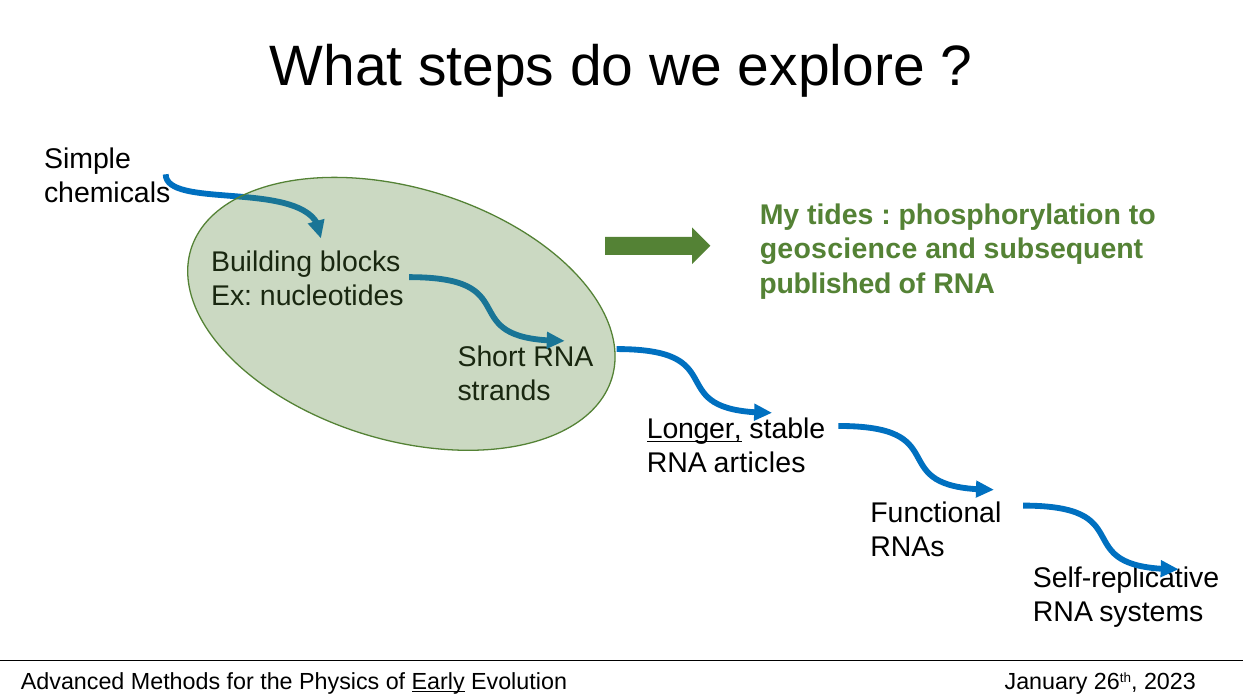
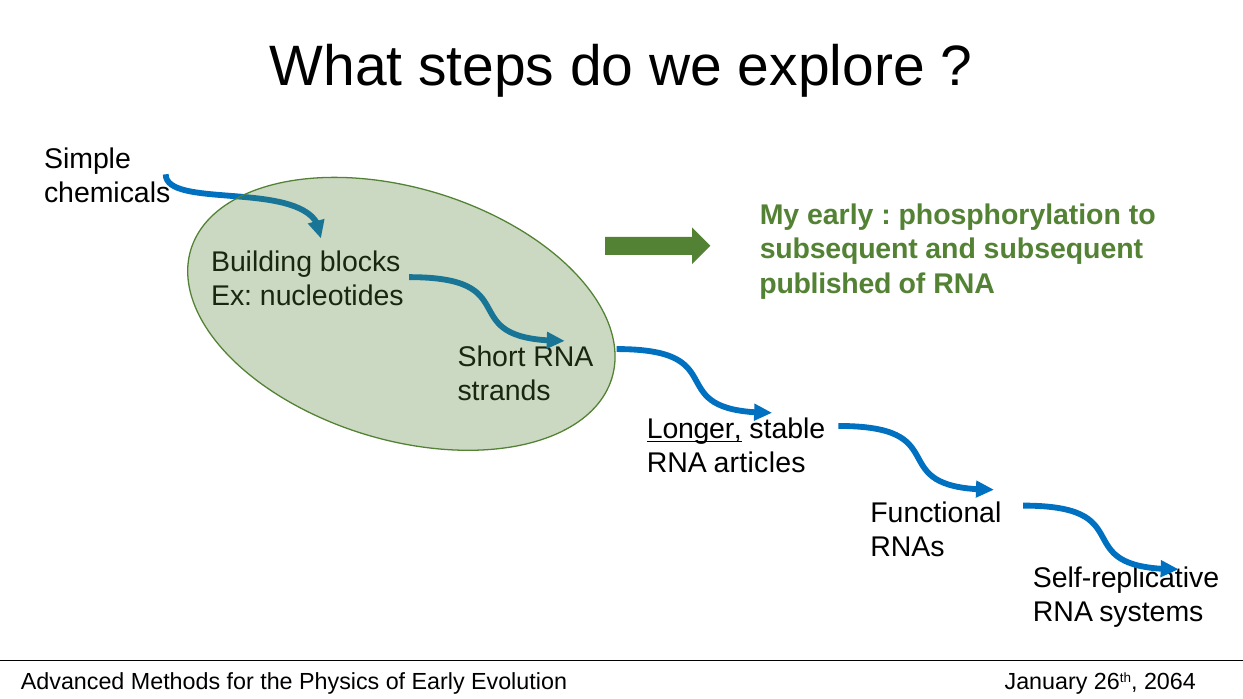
My tides: tides -> early (840, 215)
geoscience: geoscience -> subsequent (839, 250)
Early underline: present -> none (438, 682)
2023: 2023 -> 2064 (1170, 682)
